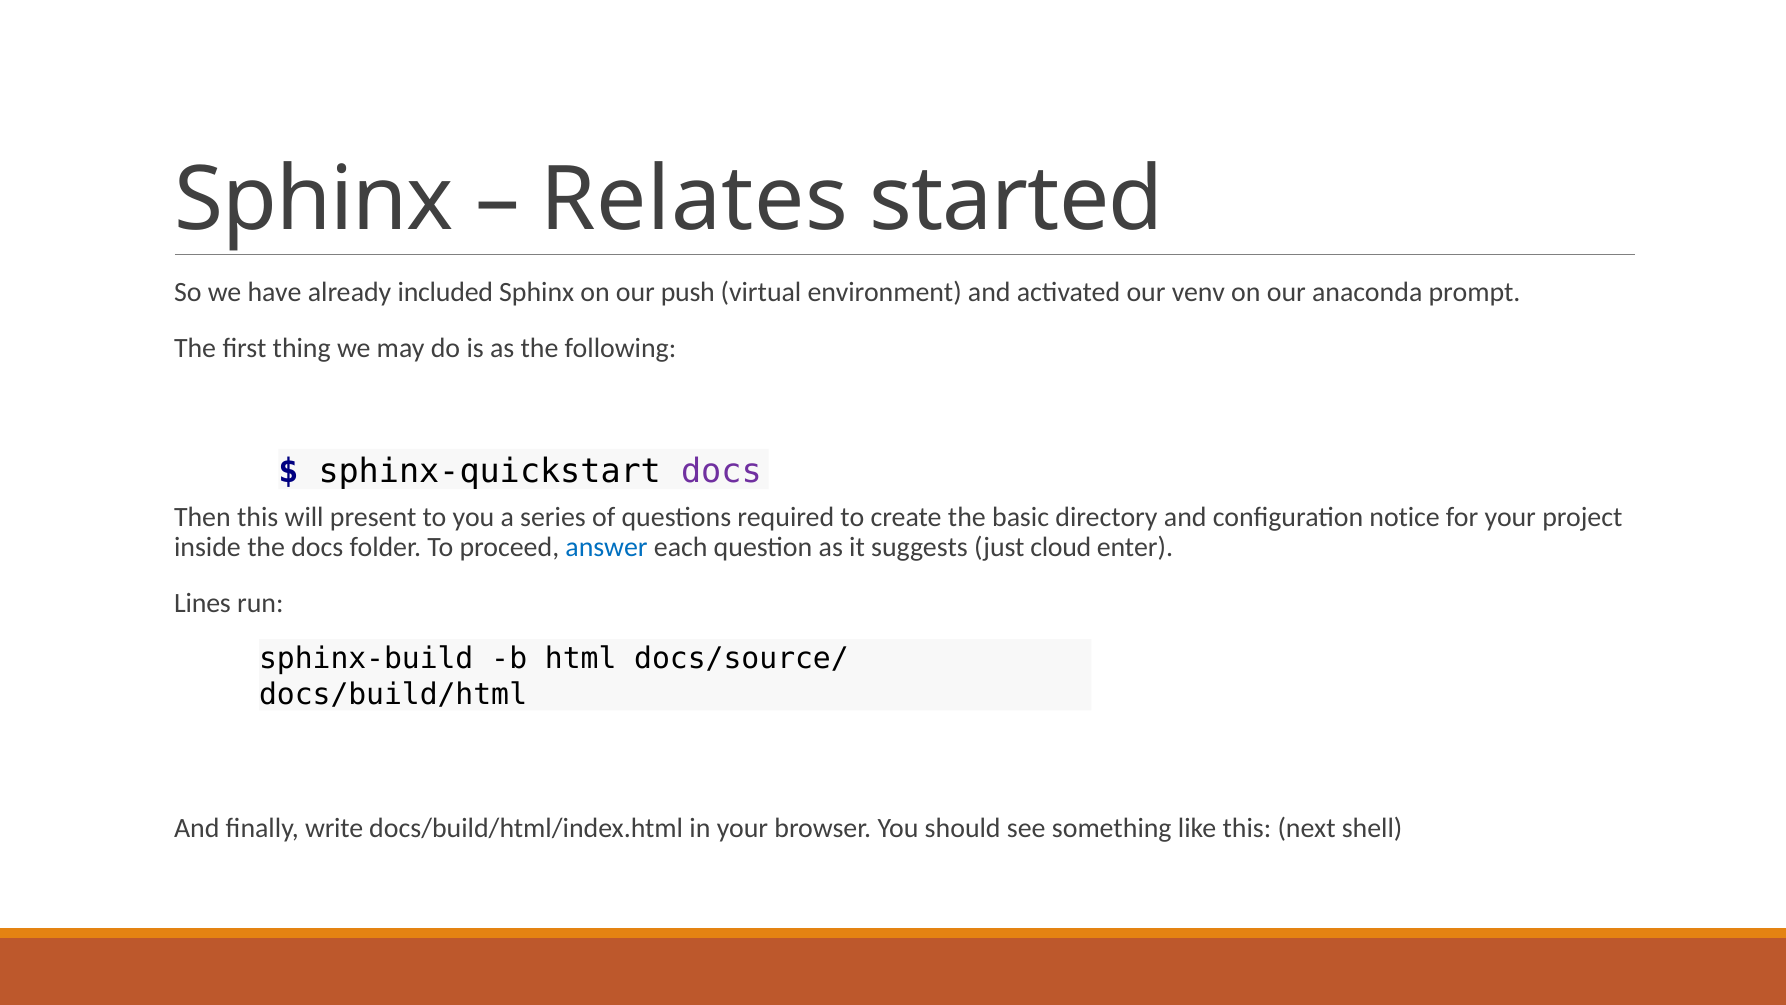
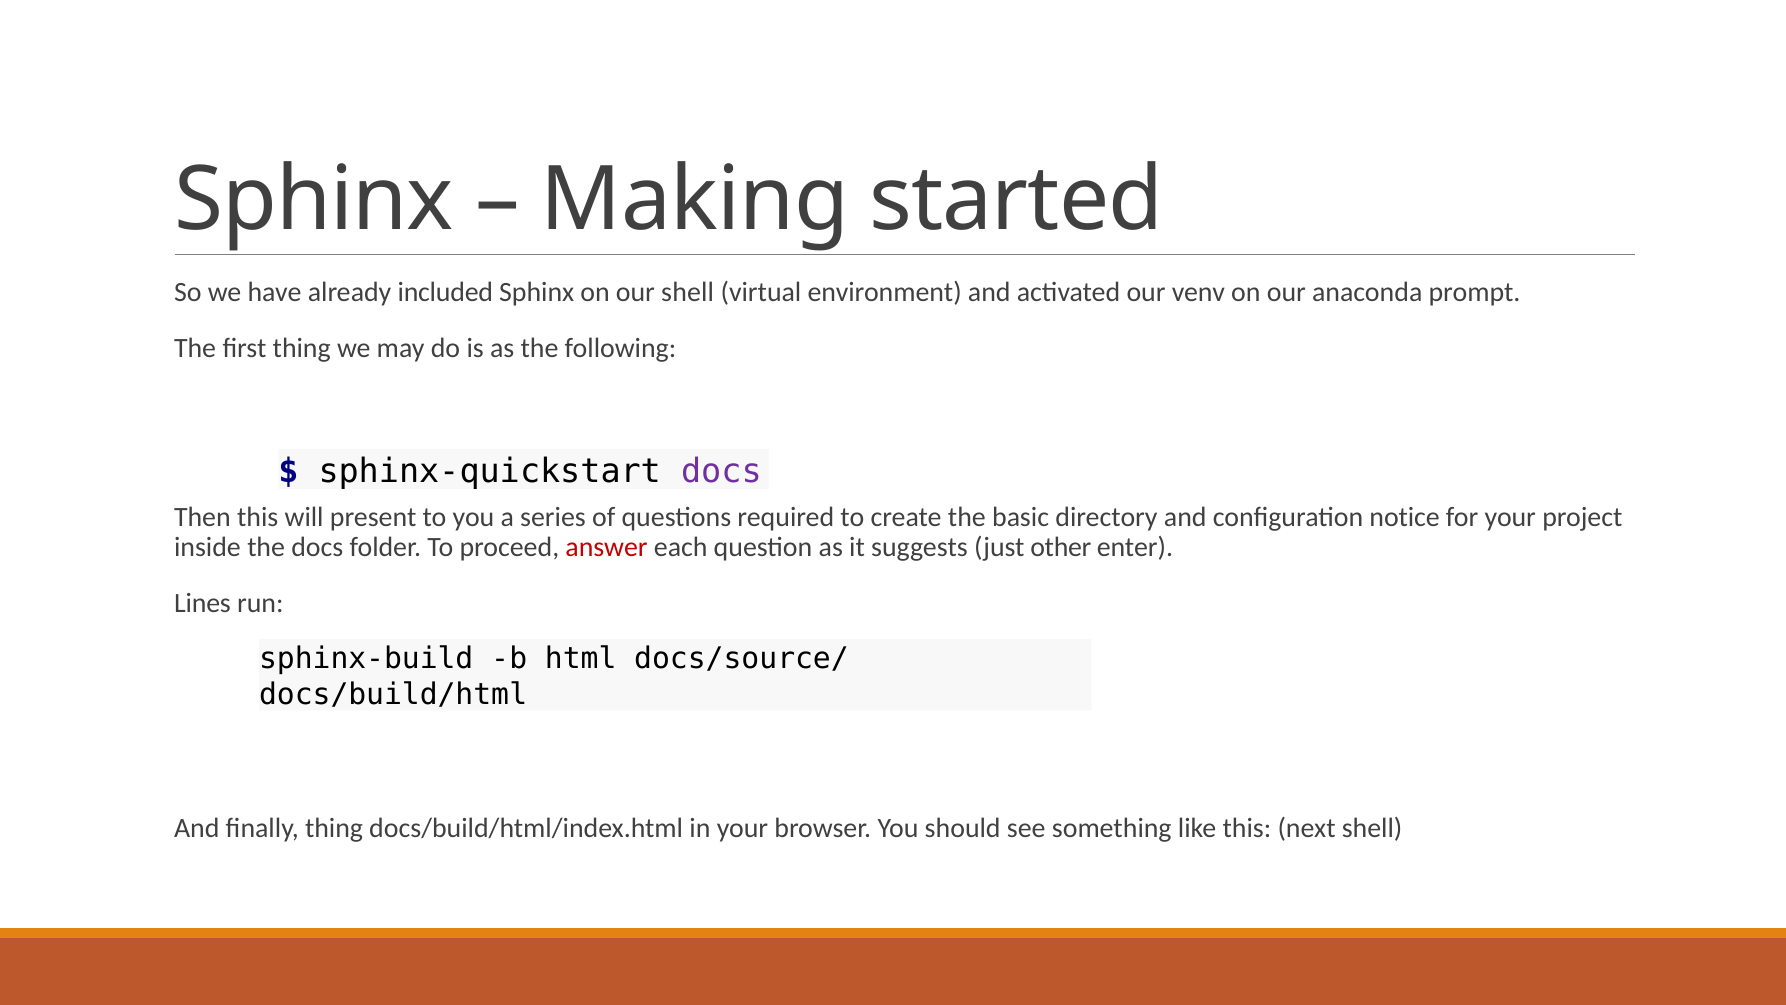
Relates: Relates -> Making (695, 200)
our push: push -> shell (688, 292)
answer colour: blue -> red (607, 547)
cloud: cloud -> other (1061, 547)
finally write: write -> thing (334, 828)
